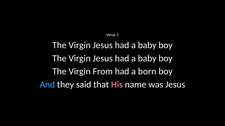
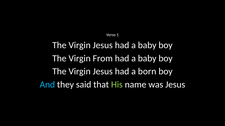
Jesus: Jesus -> From (103, 59)
From: From -> Jesus (103, 72)
His colour: pink -> light green (117, 85)
